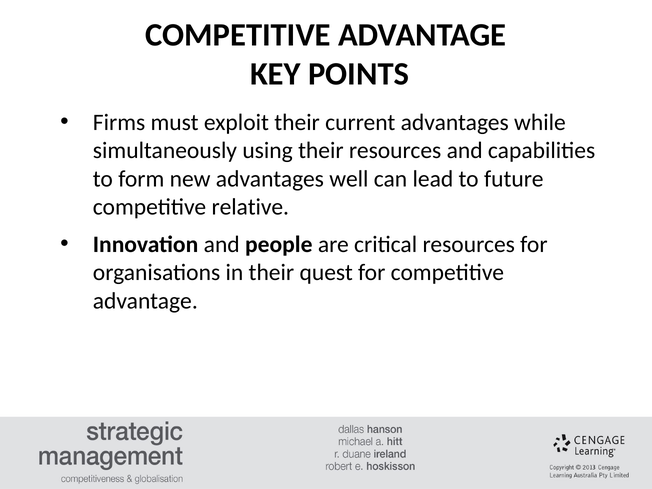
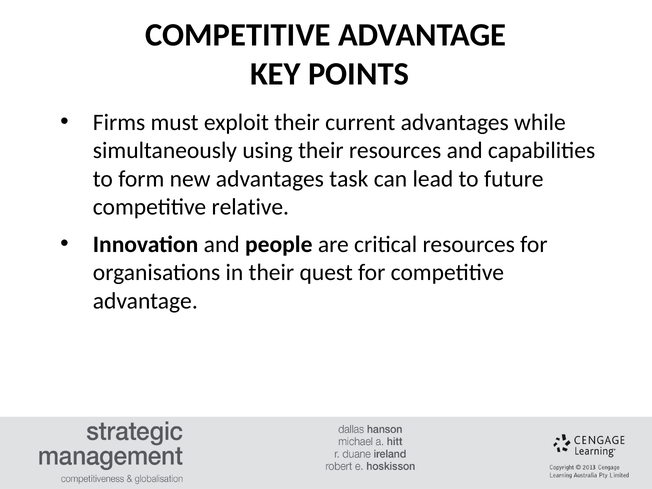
well: well -> task (349, 179)
